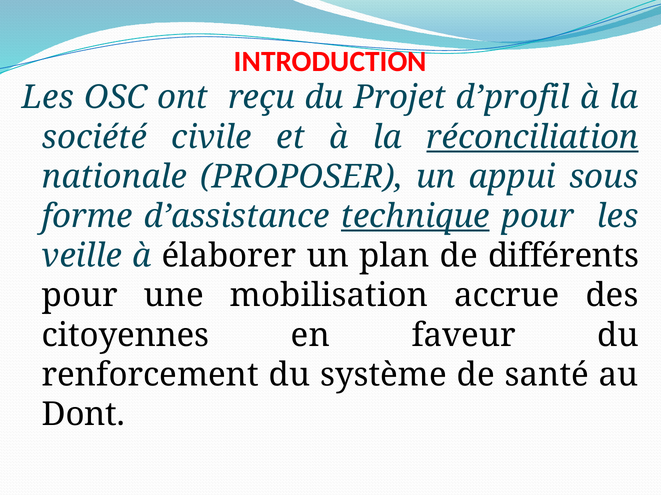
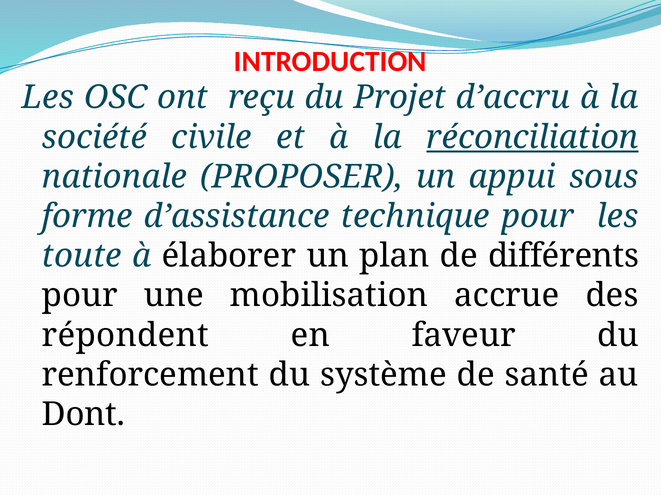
d’profil: d’profil -> d’accru (513, 98)
technique underline: present -> none (415, 217)
veille: veille -> toute (82, 256)
citoyennes: citoyennes -> répondent (125, 336)
